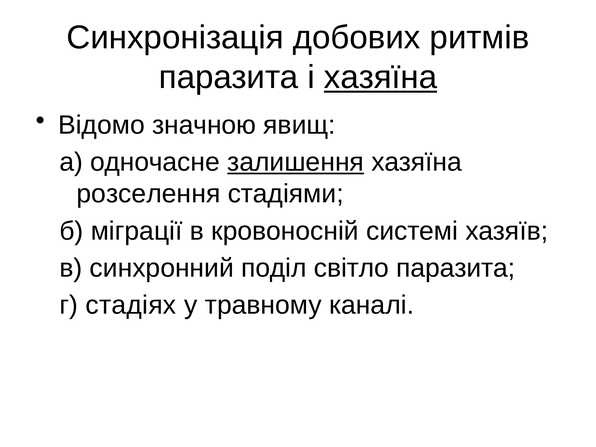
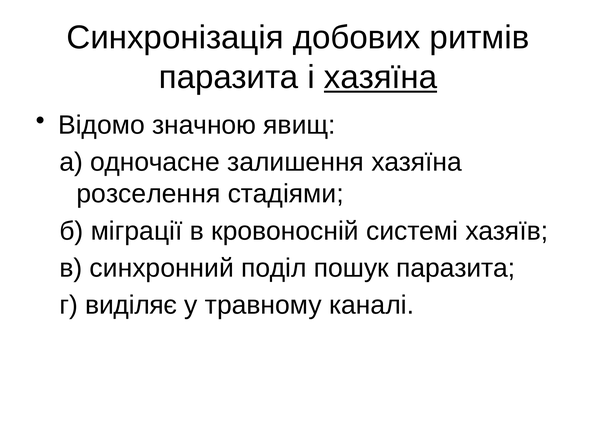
залишення underline: present -> none (296, 162)
світло: світло -> пошук (351, 268)
стадіях: стадіях -> виділяє (131, 305)
